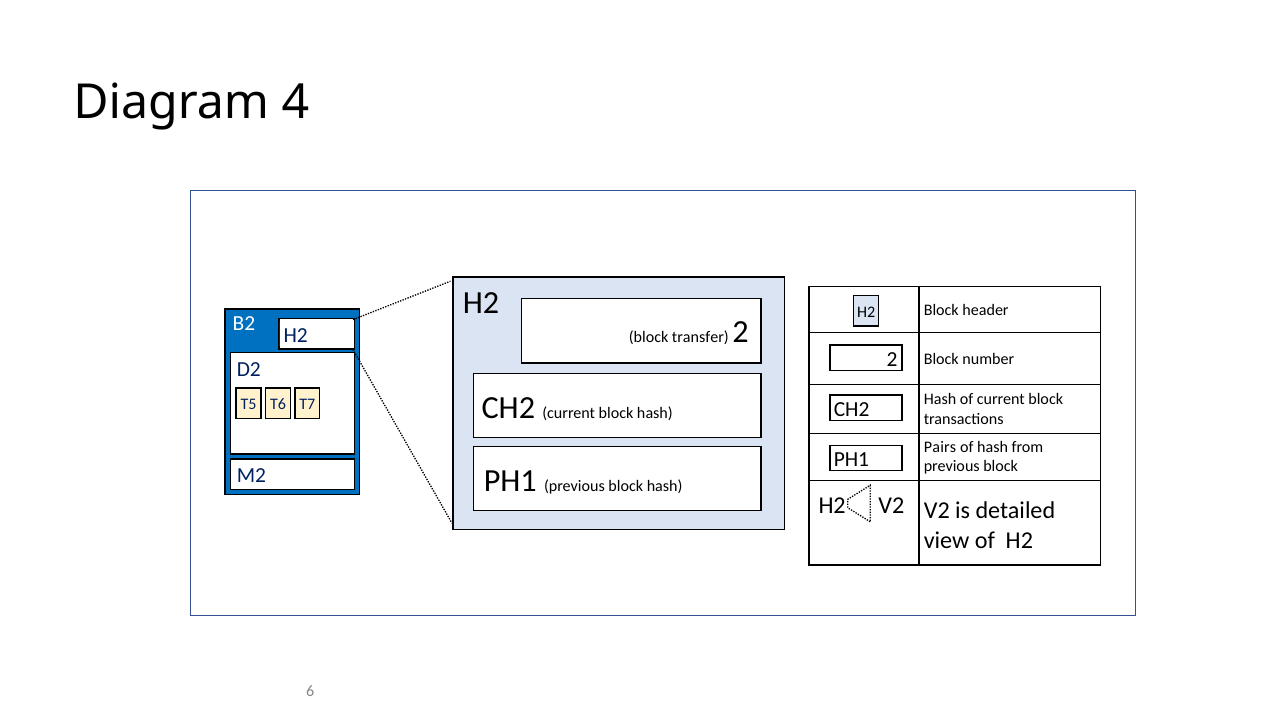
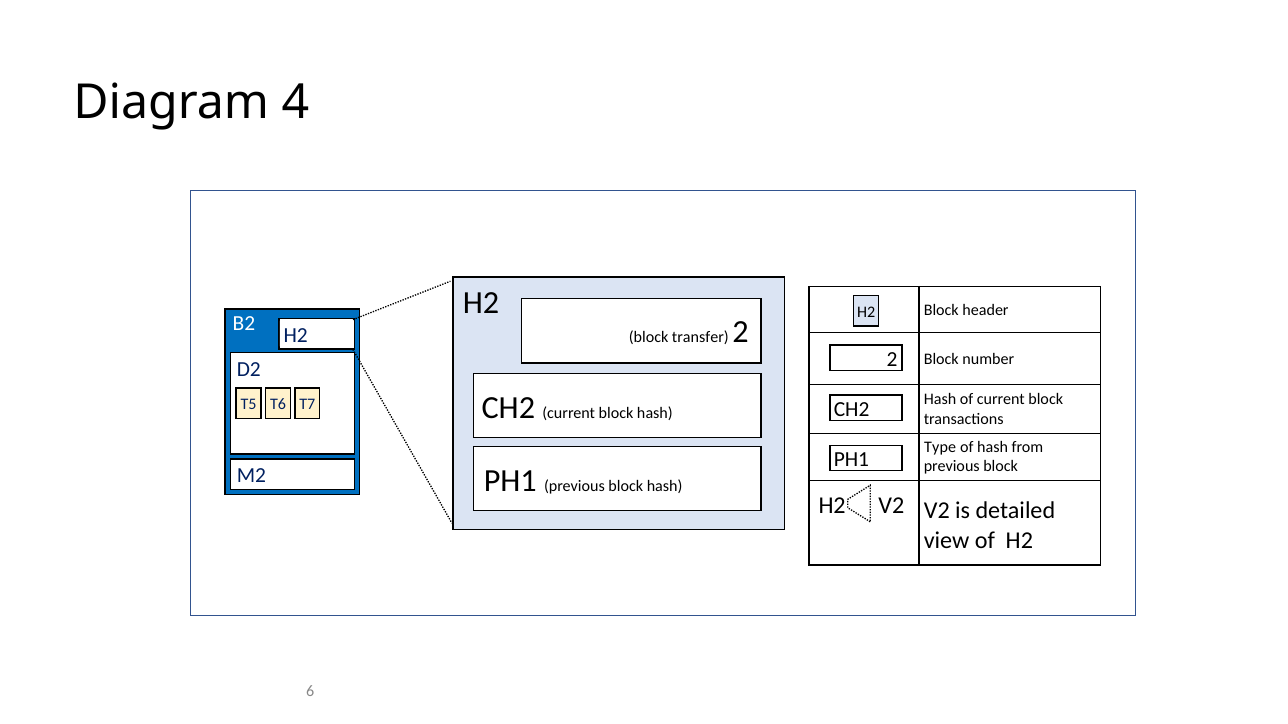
Pairs: Pairs -> Type (940, 447)
